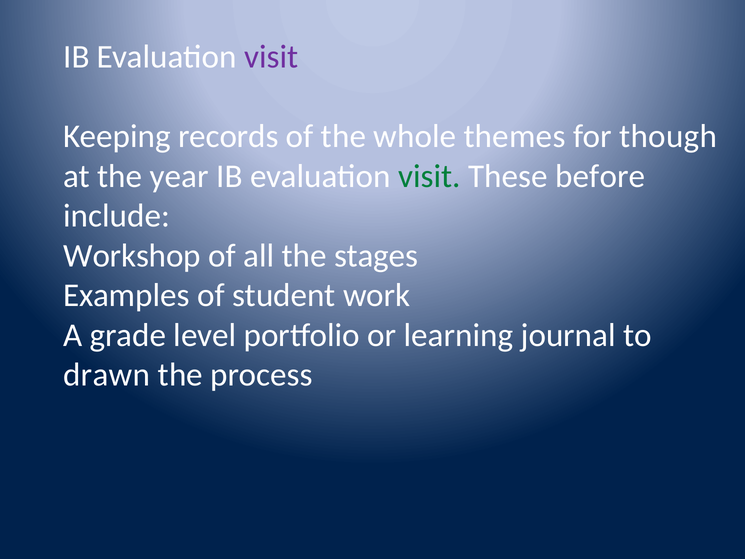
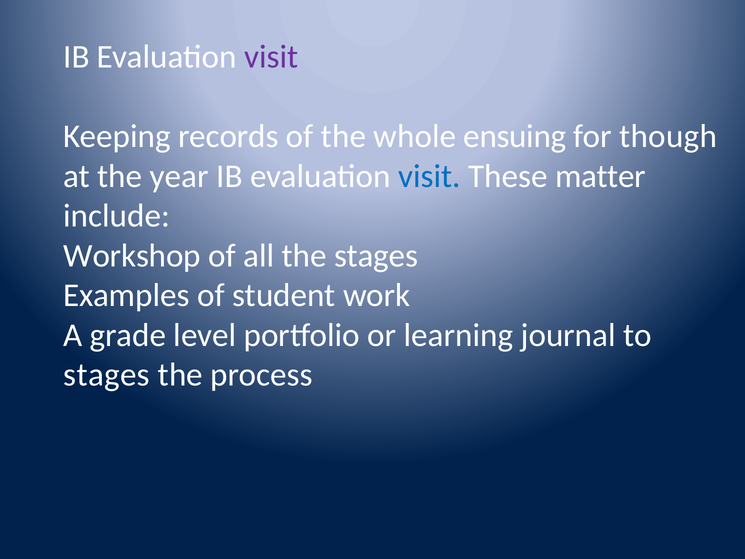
themes: themes -> ensuing (515, 136)
visit colour: green -> blue (429, 176)
before: before -> matter (600, 176)
drawn: drawn -> stages (107, 375)
